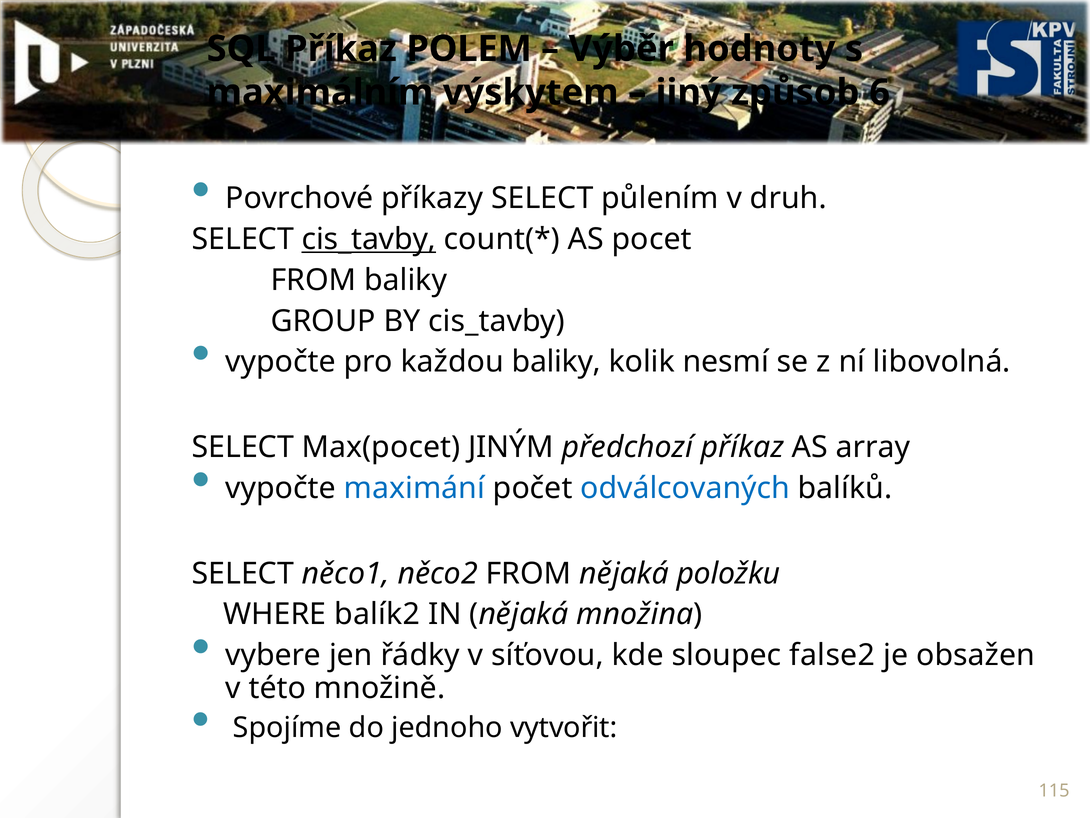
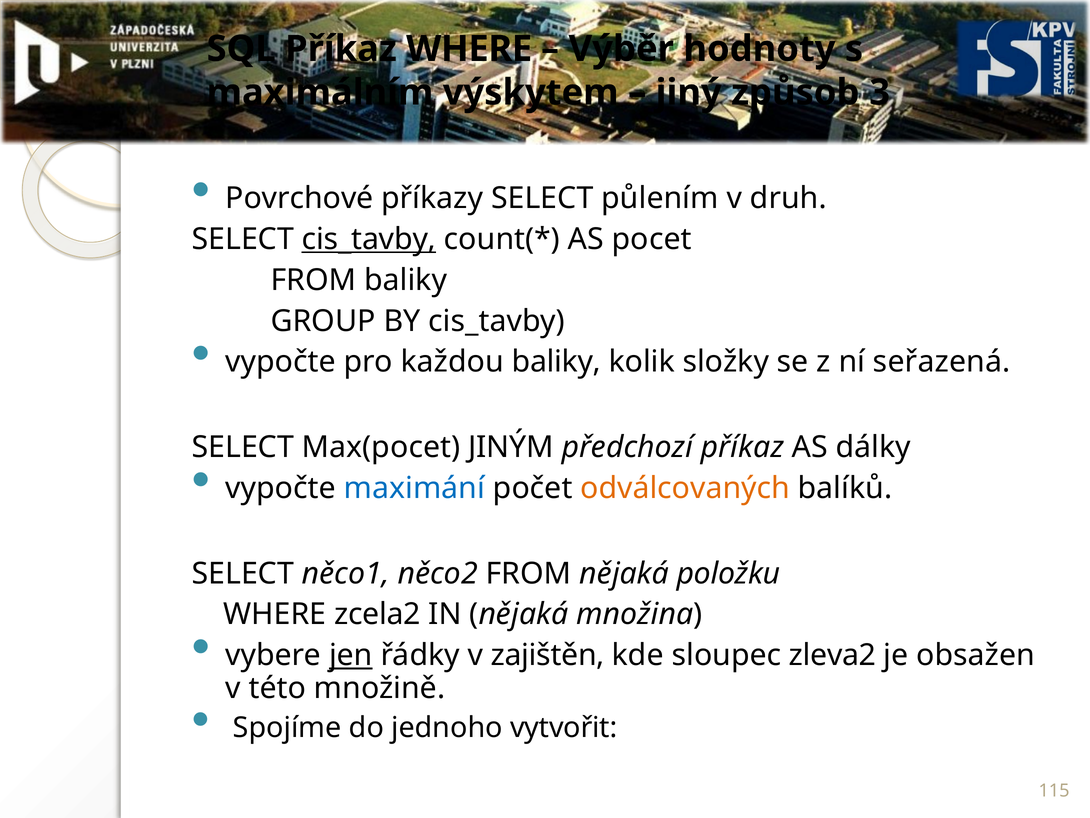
Příkaz POLEM: POLEM -> WHERE (469, 49)
6: 6 -> 3 (880, 92)
nesmí: nesmí -> složky (726, 362)
libovolná: libovolná -> seřazená (942, 362)
array: array -> dálky (873, 447)
odválcovaných colour: blue -> orange (685, 488)
balík2: balík2 -> zcela2 (377, 614)
jen underline: none -> present (351, 655)
síťovou: síťovou -> zajištěn (548, 655)
false2: false2 -> zleva2 (833, 655)
